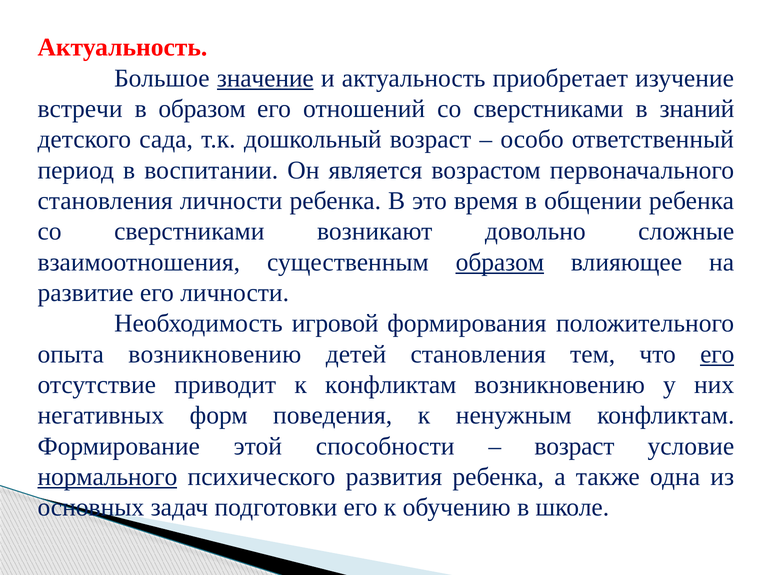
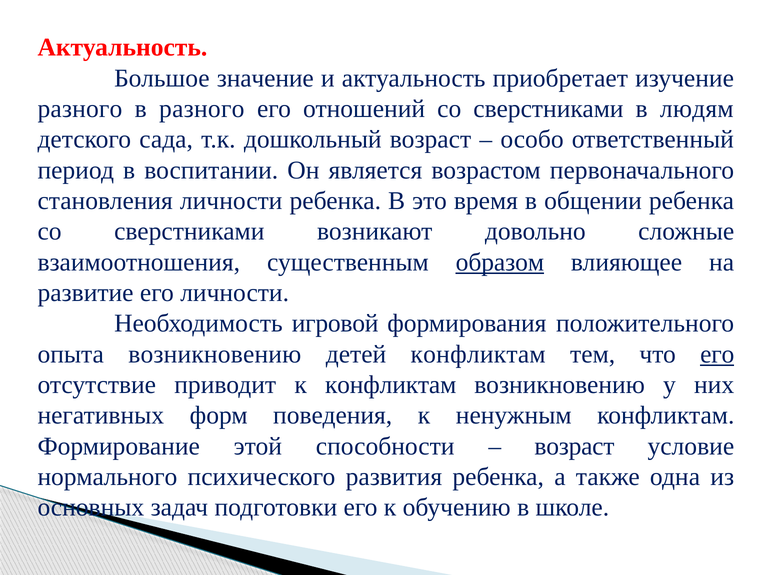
значение underline: present -> none (265, 78)
встречи: встречи -> разного (80, 109)
в образом: образом -> разного (202, 109)
знаний: знаний -> людям (697, 109)
детей становления: становления -> конфликтам (478, 354)
нормального underline: present -> none (107, 476)
